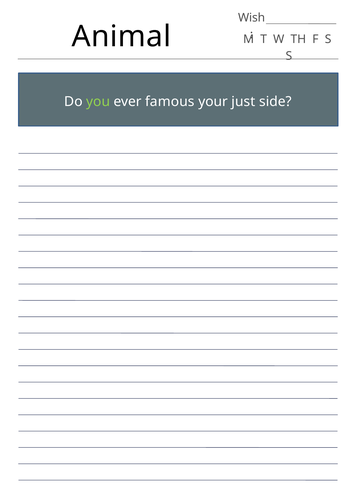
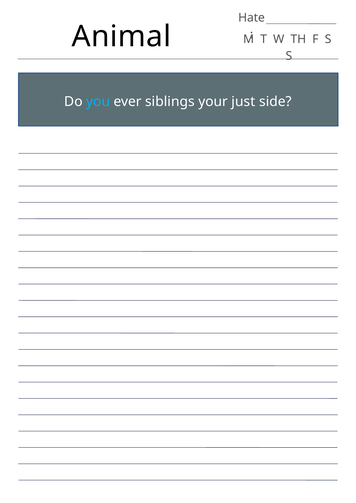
Wish: Wish -> Hate (251, 18)
you colour: light green -> light blue (98, 102)
famous: famous -> siblings (170, 102)
